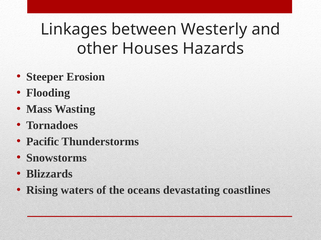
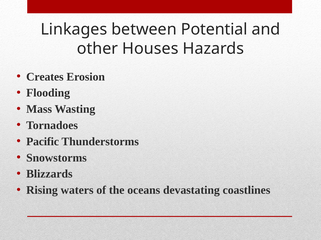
Westerly: Westerly -> Potential (214, 29)
Steeper: Steeper -> Creates (45, 77)
